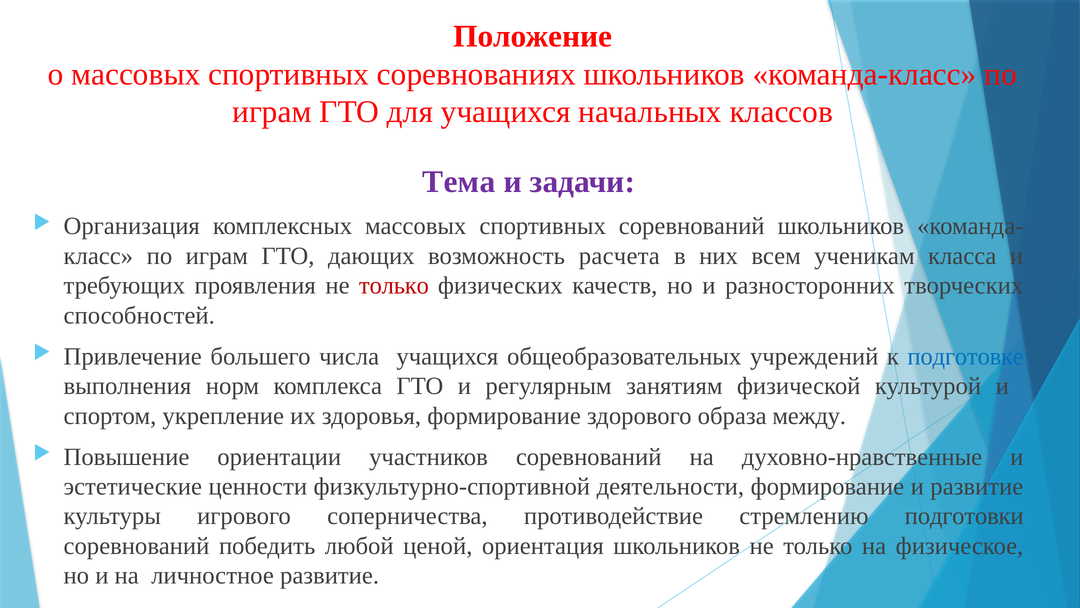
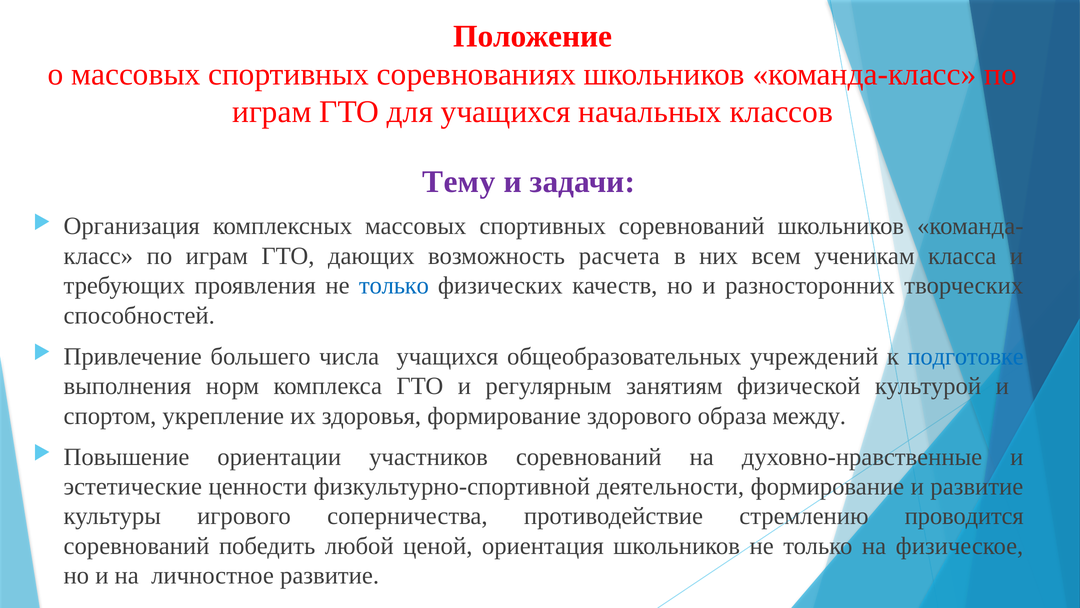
Тема: Тема -> Тему (459, 182)
только colour: red -> blue (394, 286)
подготовки: подготовки -> проводится (964, 516)
